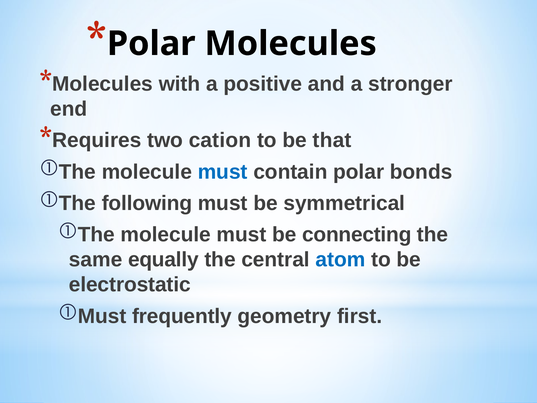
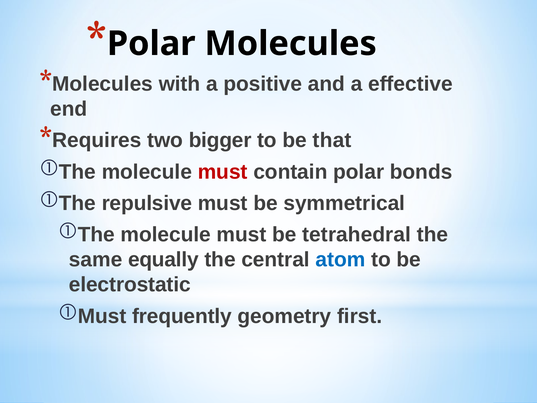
stronger: stronger -> effective (410, 84)
cation: cation -> bigger (220, 140)
must colour: blue -> red (223, 172)
following: following -> repulsive (147, 203)
connecting: connecting -> tetrahedral (357, 235)
